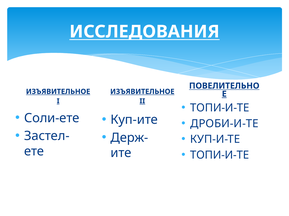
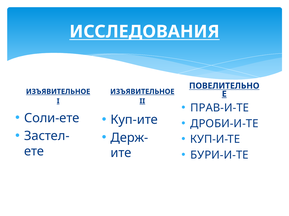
ТОПИ-И-ТЕ: ТОПИ-И-ТЕ -> ПРАВ-И-ТЕ (220, 108)
ТОПИ-И-ТЕ: ТОПИ-И-ТЕ -> БУРИ-И-ТЕ (220, 155)
